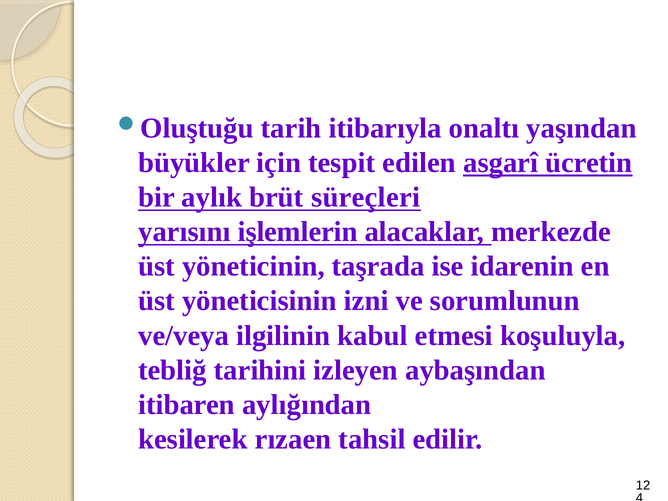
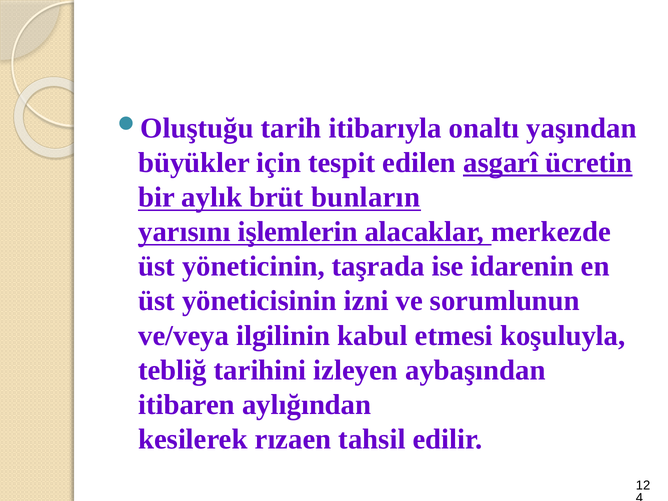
süreçleri: süreçleri -> bunların (366, 197)
